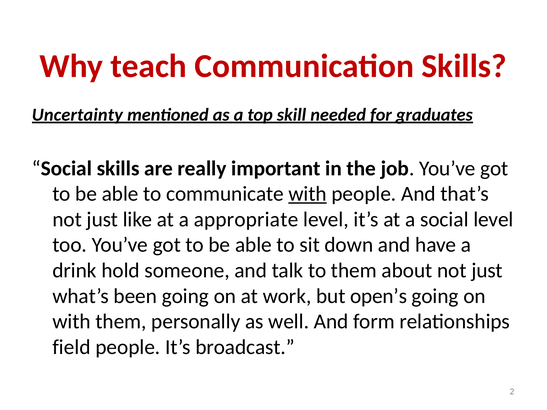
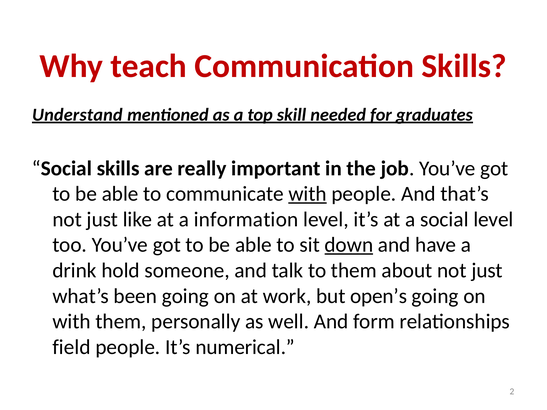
Uncertainty: Uncertainty -> Understand (77, 115)
appropriate: appropriate -> information (246, 220)
down underline: none -> present (349, 245)
broadcast: broadcast -> numerical (245, 347)
